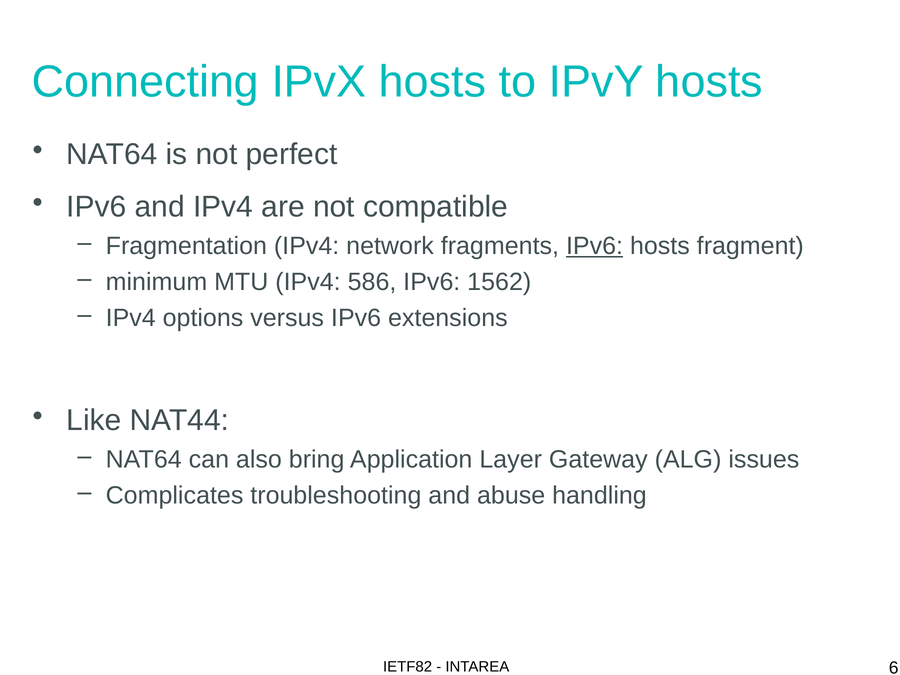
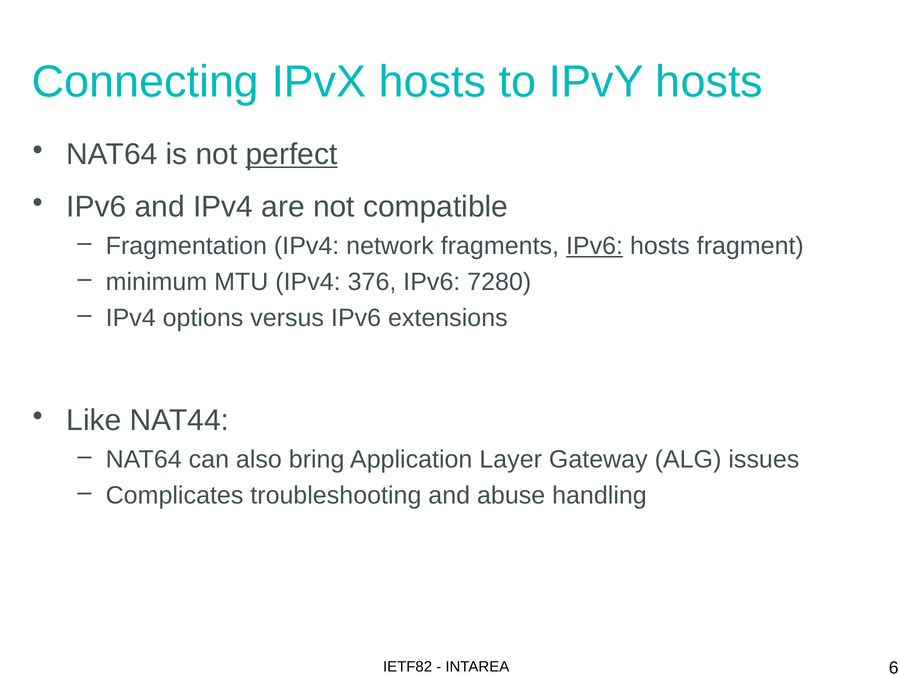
perfect underline: none -> present (292, 154)
586: 586 -> 376 (372, 282)
1562: 1562 -> 7280 (499, 282)
